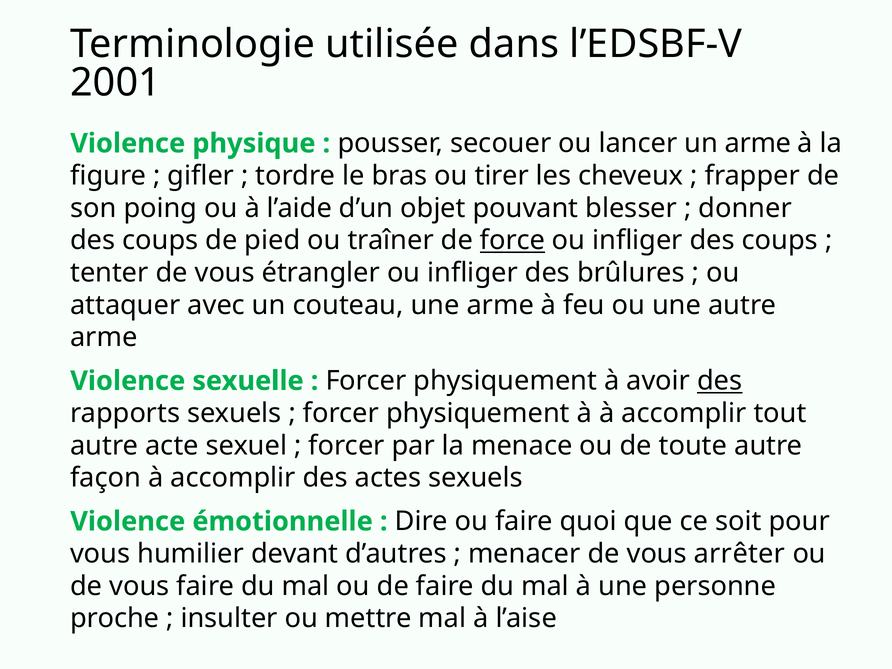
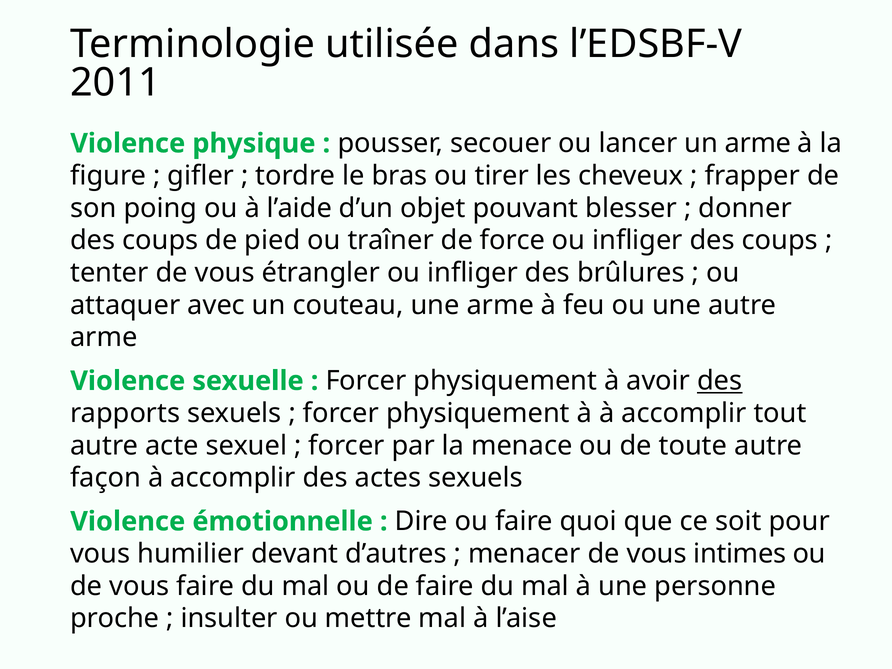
2001: 2001 -> 2011 (116, 83)
force underline: present -> none (512, 240)
arrêter: arrêter -> intimes (740, 554)
